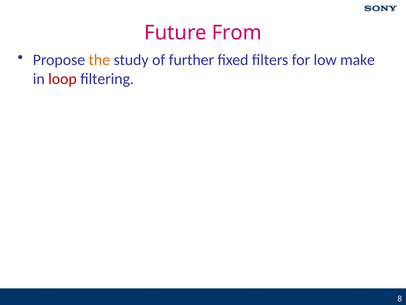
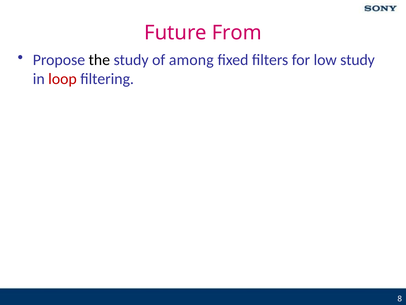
the colour: orange -> black (99, 60)
further: further -> among (191, 60)
low make: make -> study (358, 60)
